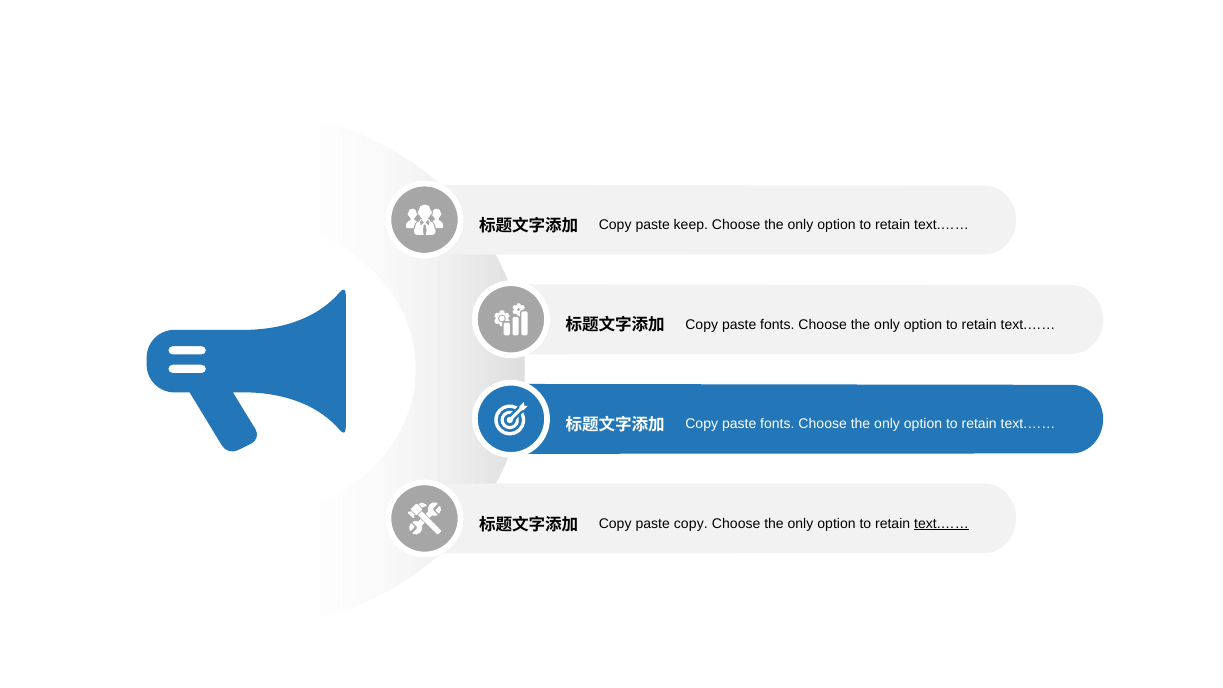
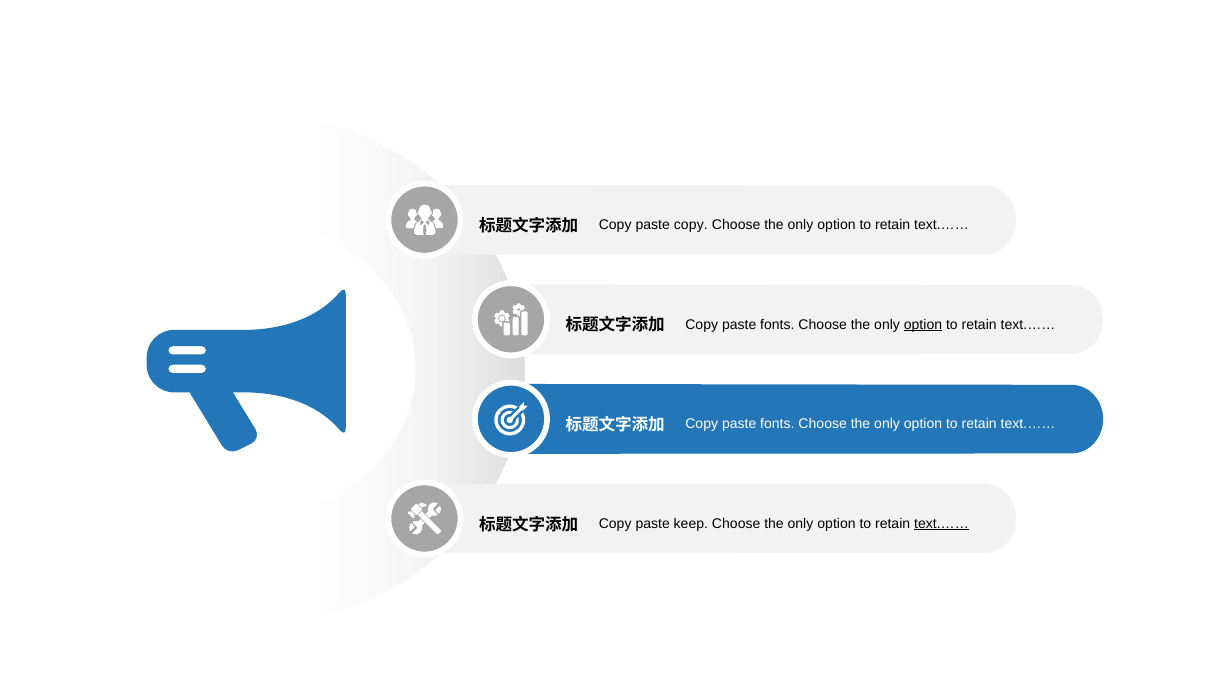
paste keep: keep -> copy (691, 225)
option underline: none -> present (923, 324)
paste copy: copy -> keep (691, 524)
